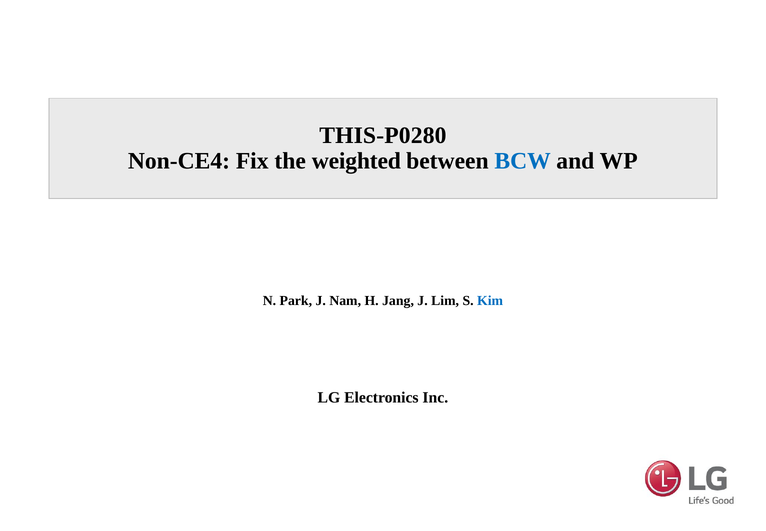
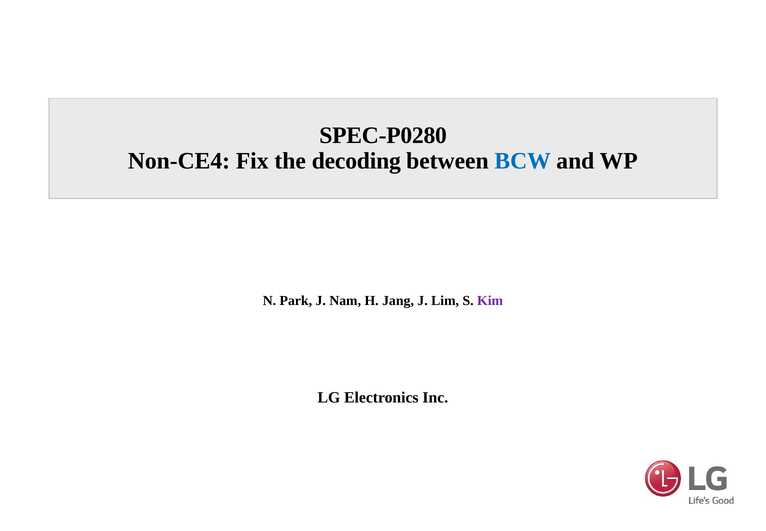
THIS-P0280: THIS-P0280 -> SPEC-P0280 (383, 135)
weighted: weighted -> decoding (356, 161)
Kim colour: blue -> purple (490, 300)
